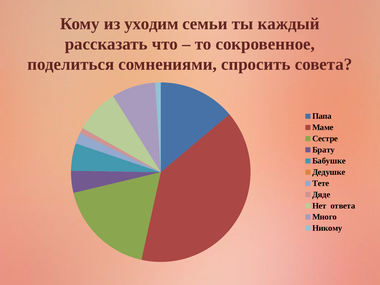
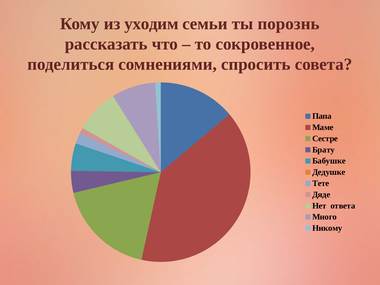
каждый: каждый -> порознь (289, 24)
